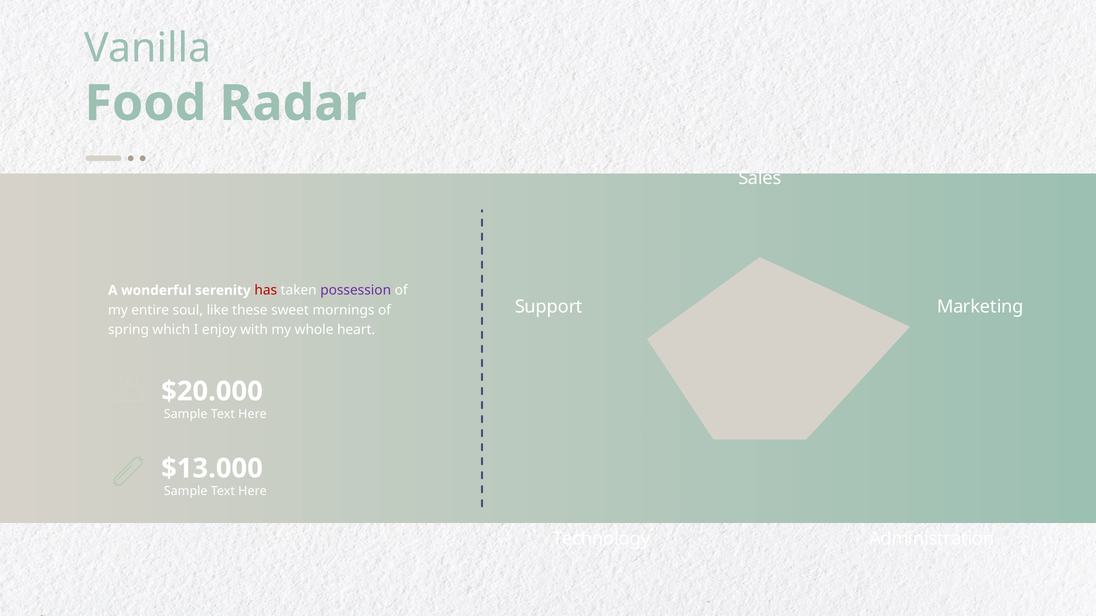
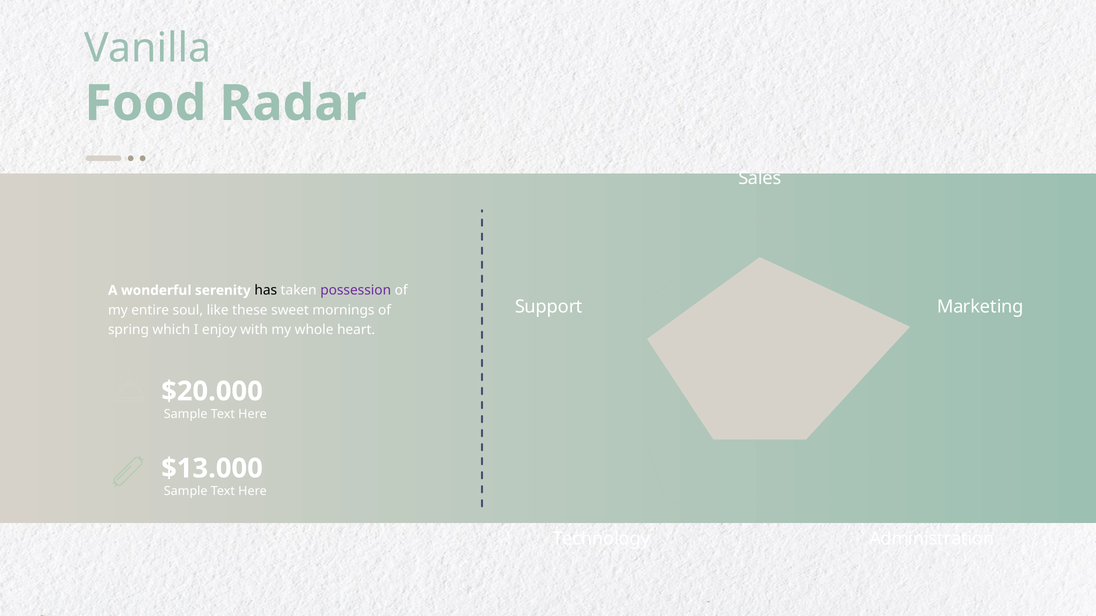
has colour: red -> black (266, 291)
